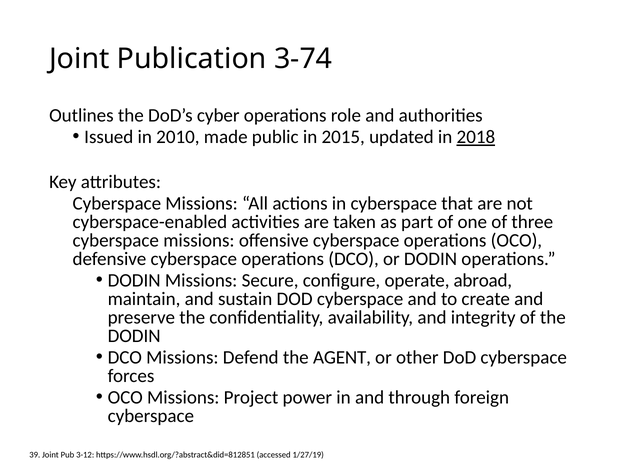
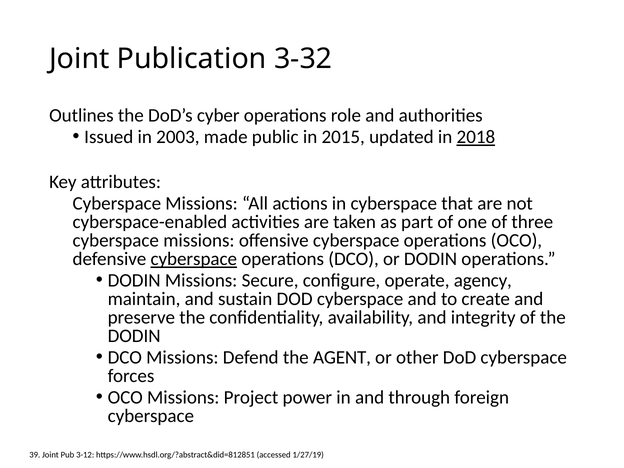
3-74: 3-74 -> 3-32 (303, 59)
2010: 2010 -> 2003 (178, 137)
cyberspace underline: none -> present (194, 259)
abroad: abroad -> agency (483, 280)
